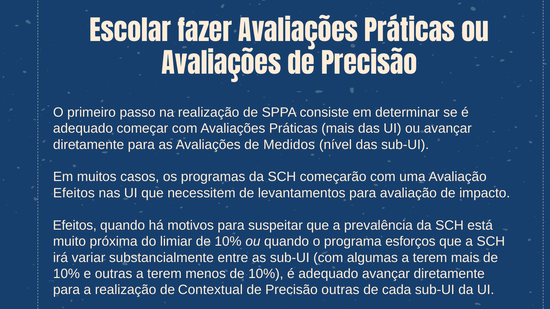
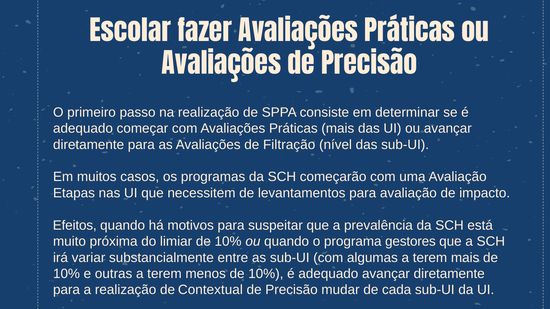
Medidos: Medidos -> Filtração (289, 145)
Efeitos: Efeitos -> Etapas (74, 193)
esforços: esforços -> gestores (410, 242)
Precisão outras: outras -> mudar (340, 290)
